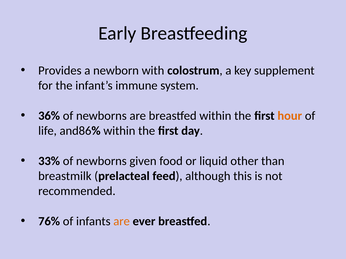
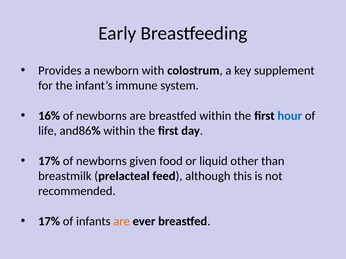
36%: 36% -> 16% (49, 116)
hour colour: orange -> blue (290, 116)
33%: 33% -> 17% (49, 161)
76%: 76% -> 17% (49, 222)
